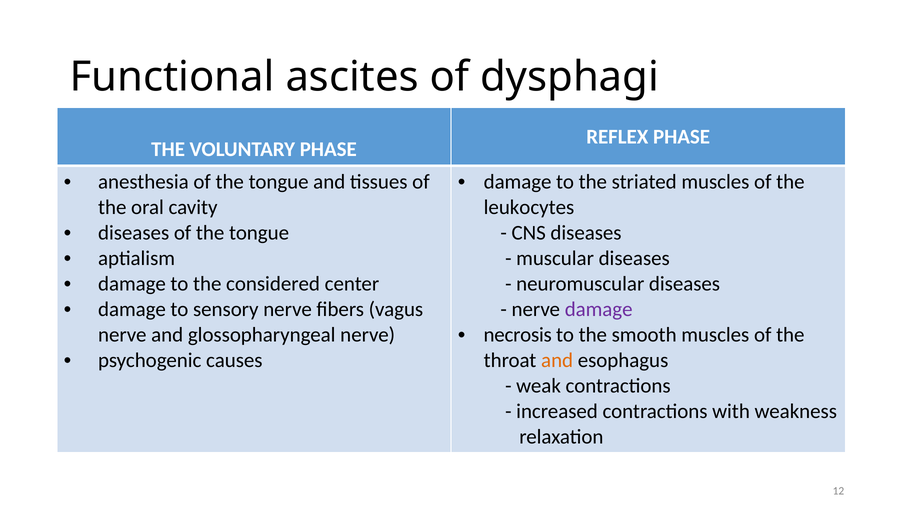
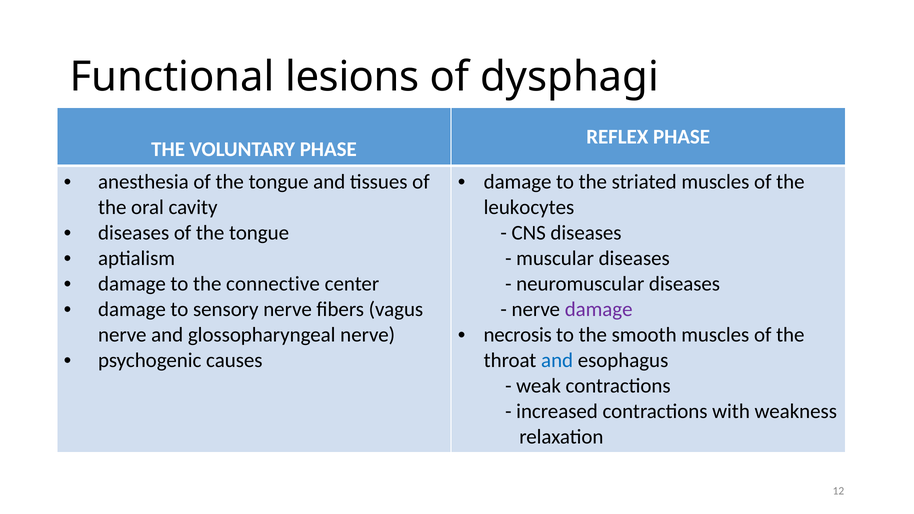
ascites: ascites -> lesions (352, 77)
considered: considered -> connective (273, 284)
and colour: orange -> blue (557, 360)
